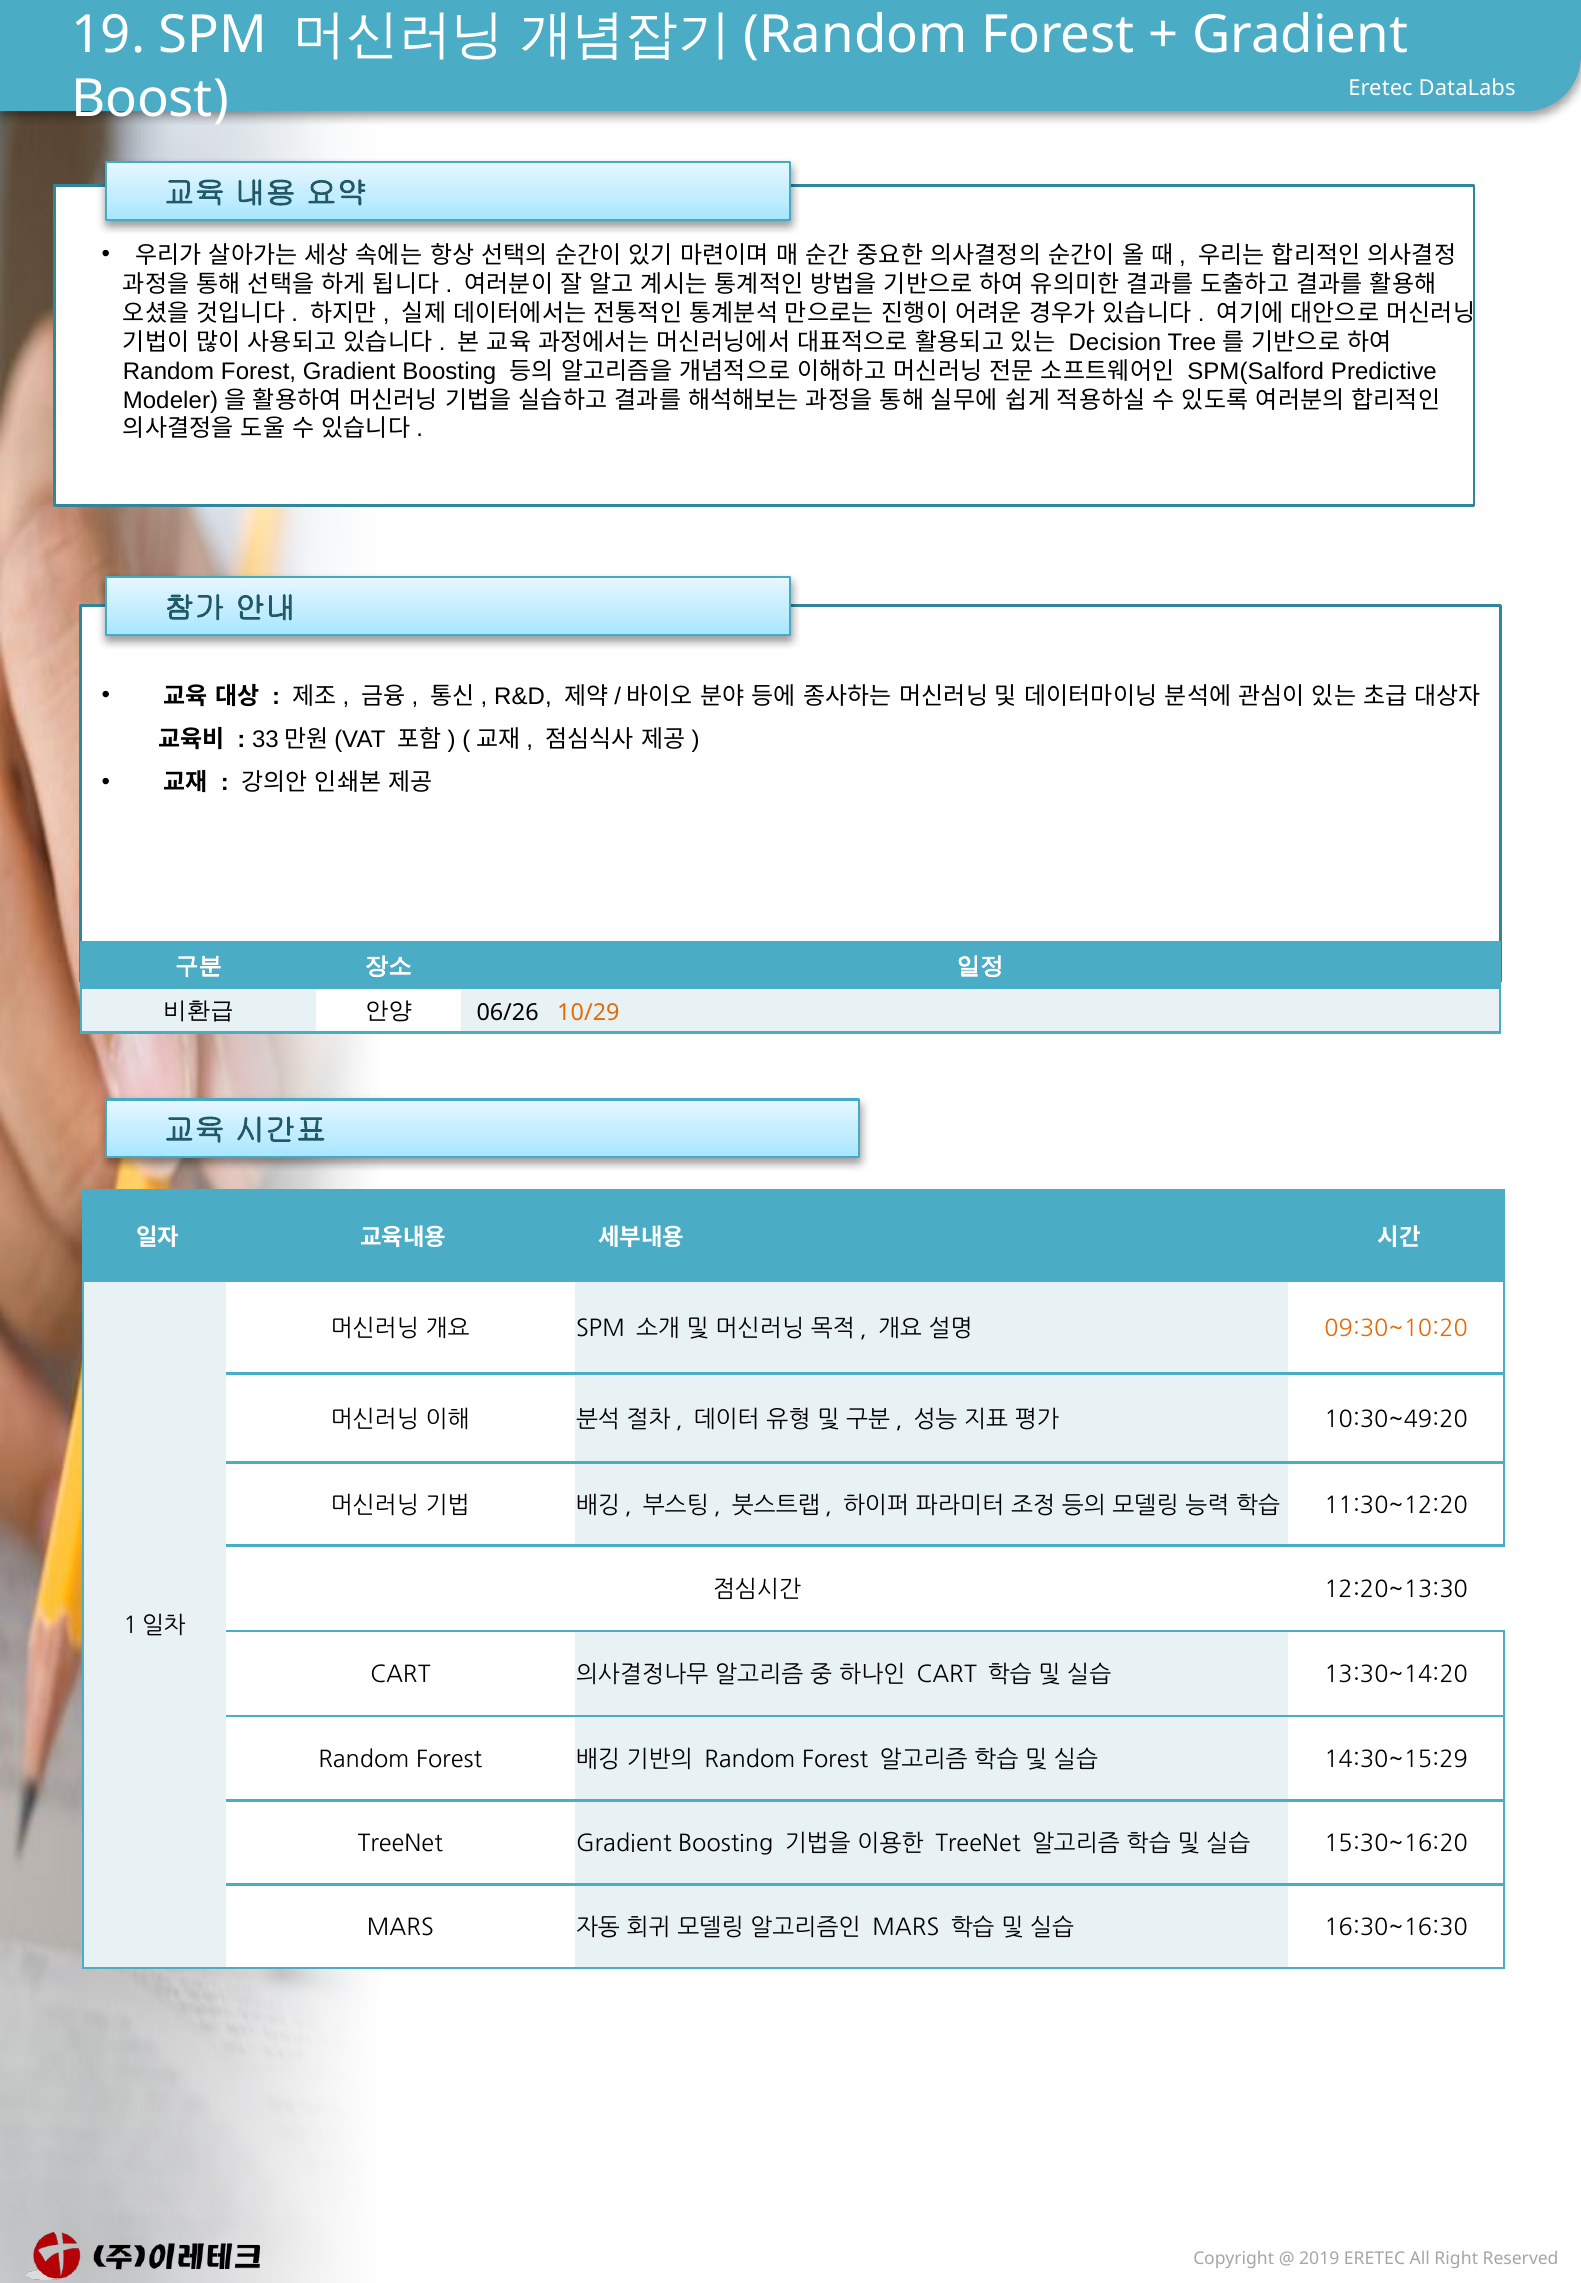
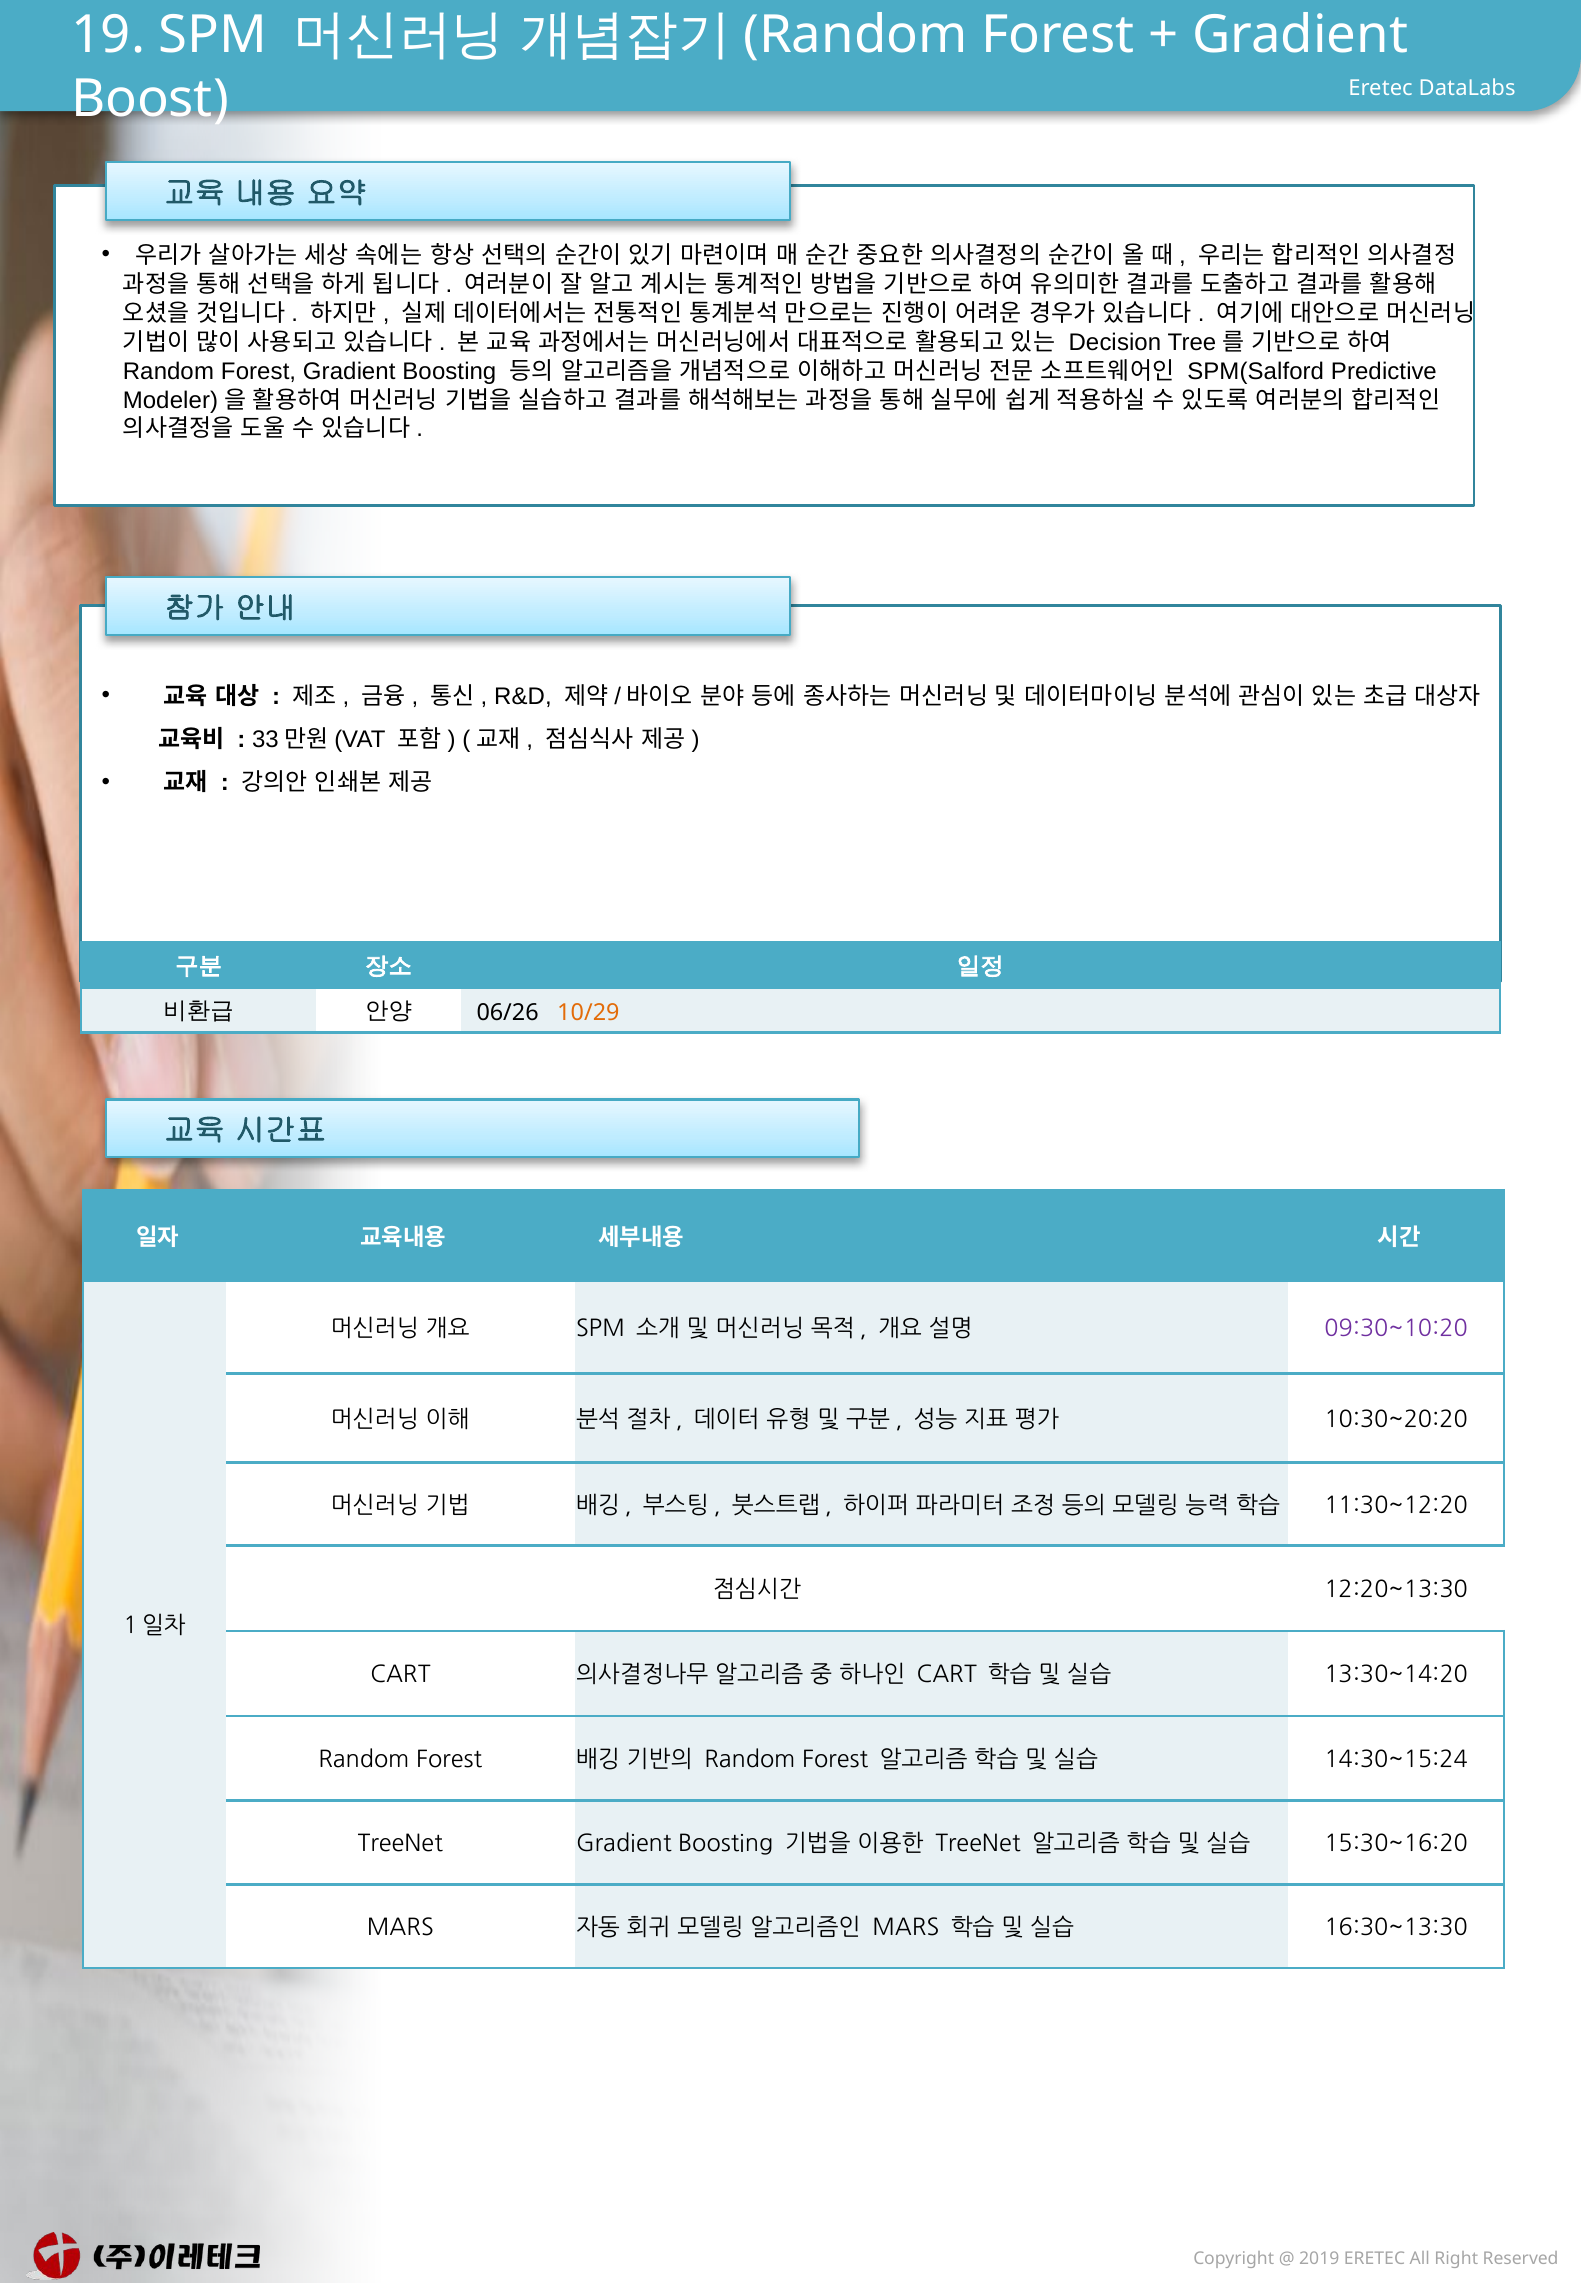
09:30~10:20 colour: orange -> purple (1396, 1329)
10:30~49:20: 10:30~49:20 -> 10:30~20:20 (1396, 1420)
14:30~15:29: 14:30~15:29 -> 14:30~15:24 (1396, 1760)
16:30~16:30: 16:30~16:30 -> 16:30~13:30 (1396, 1928)
